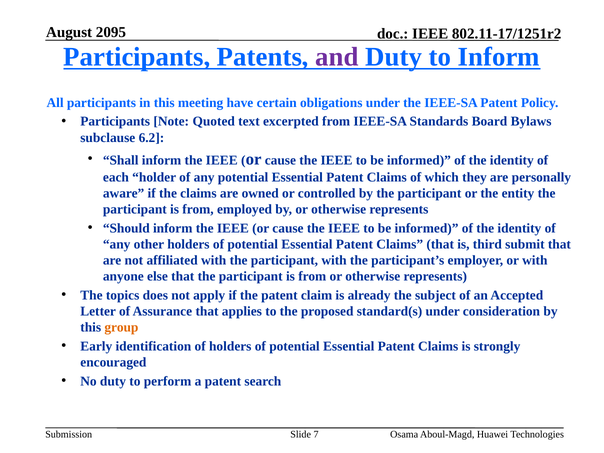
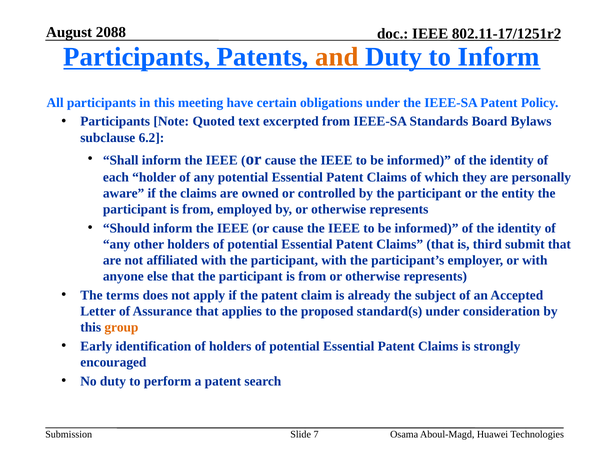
2095: 2095 -> 2088 (111, 32)
and colour: purple -> orange (337, 57)
topics: topics -> terms (123, 295)
